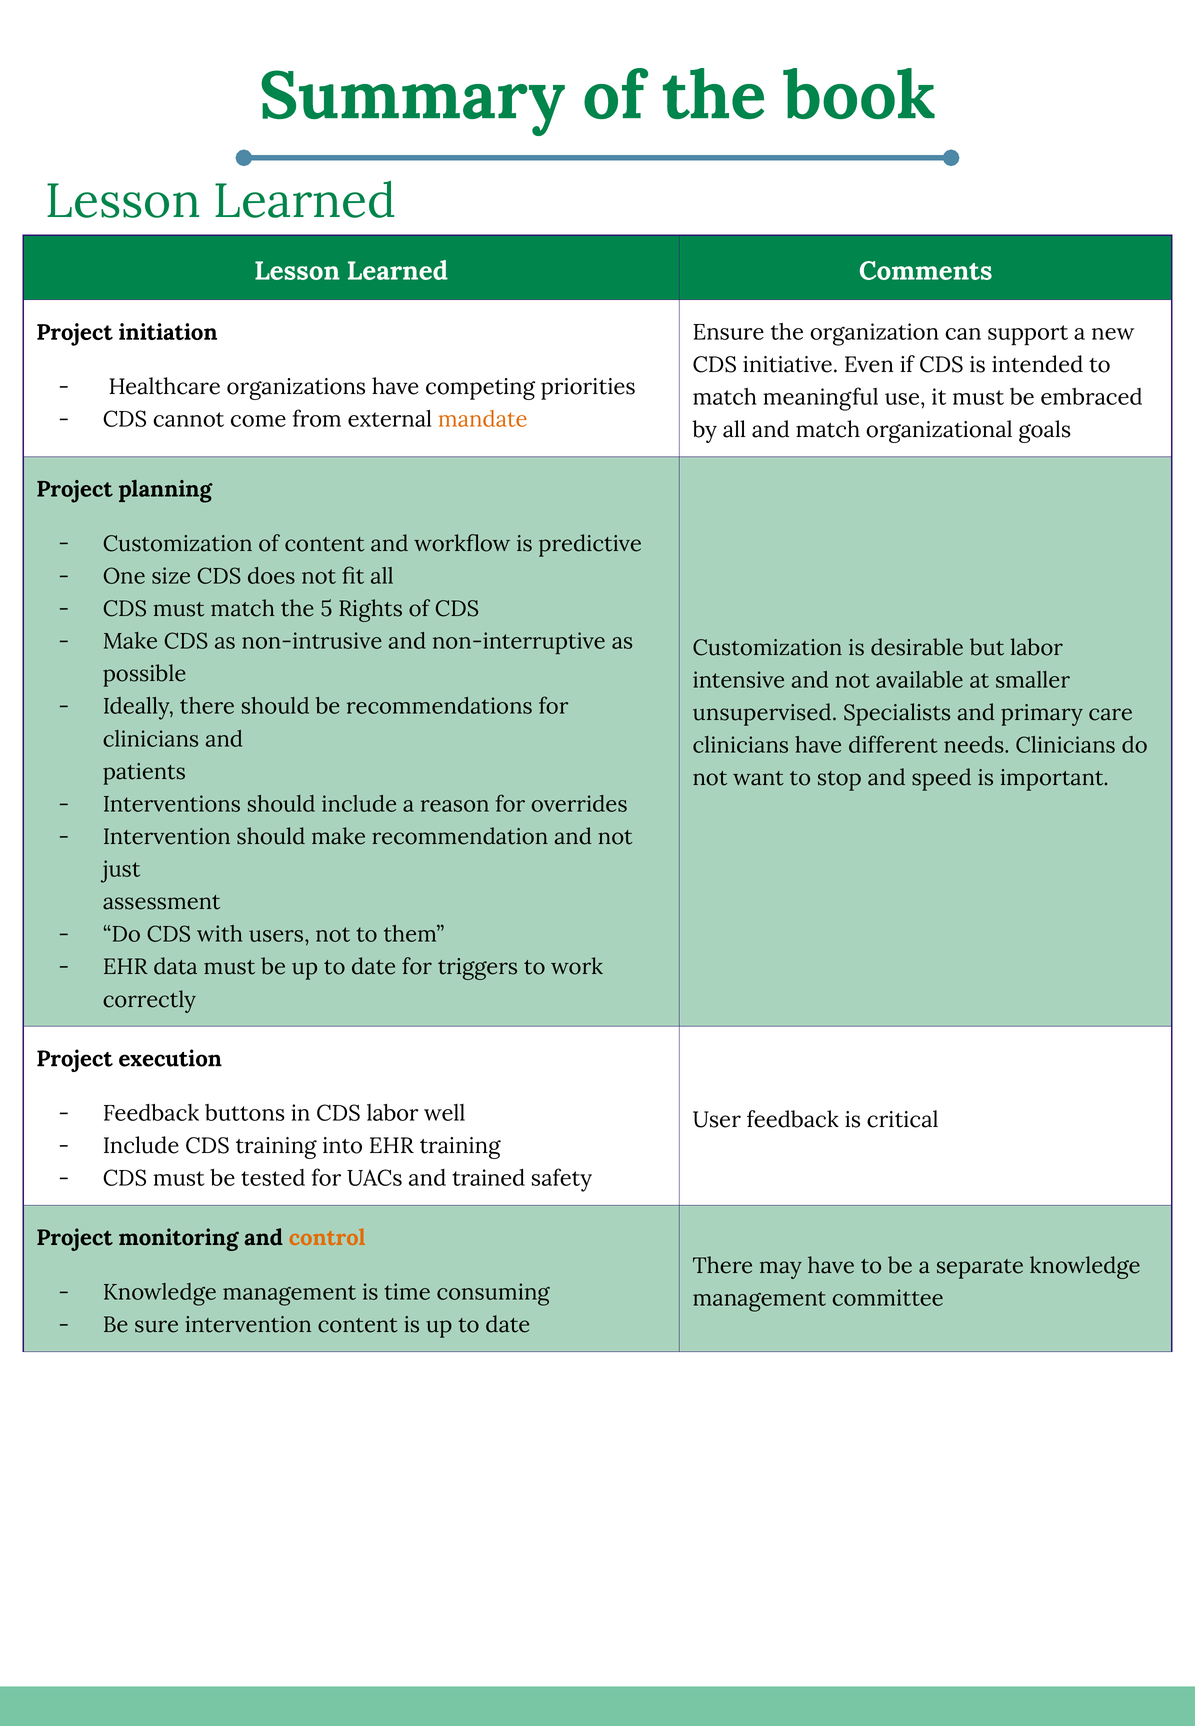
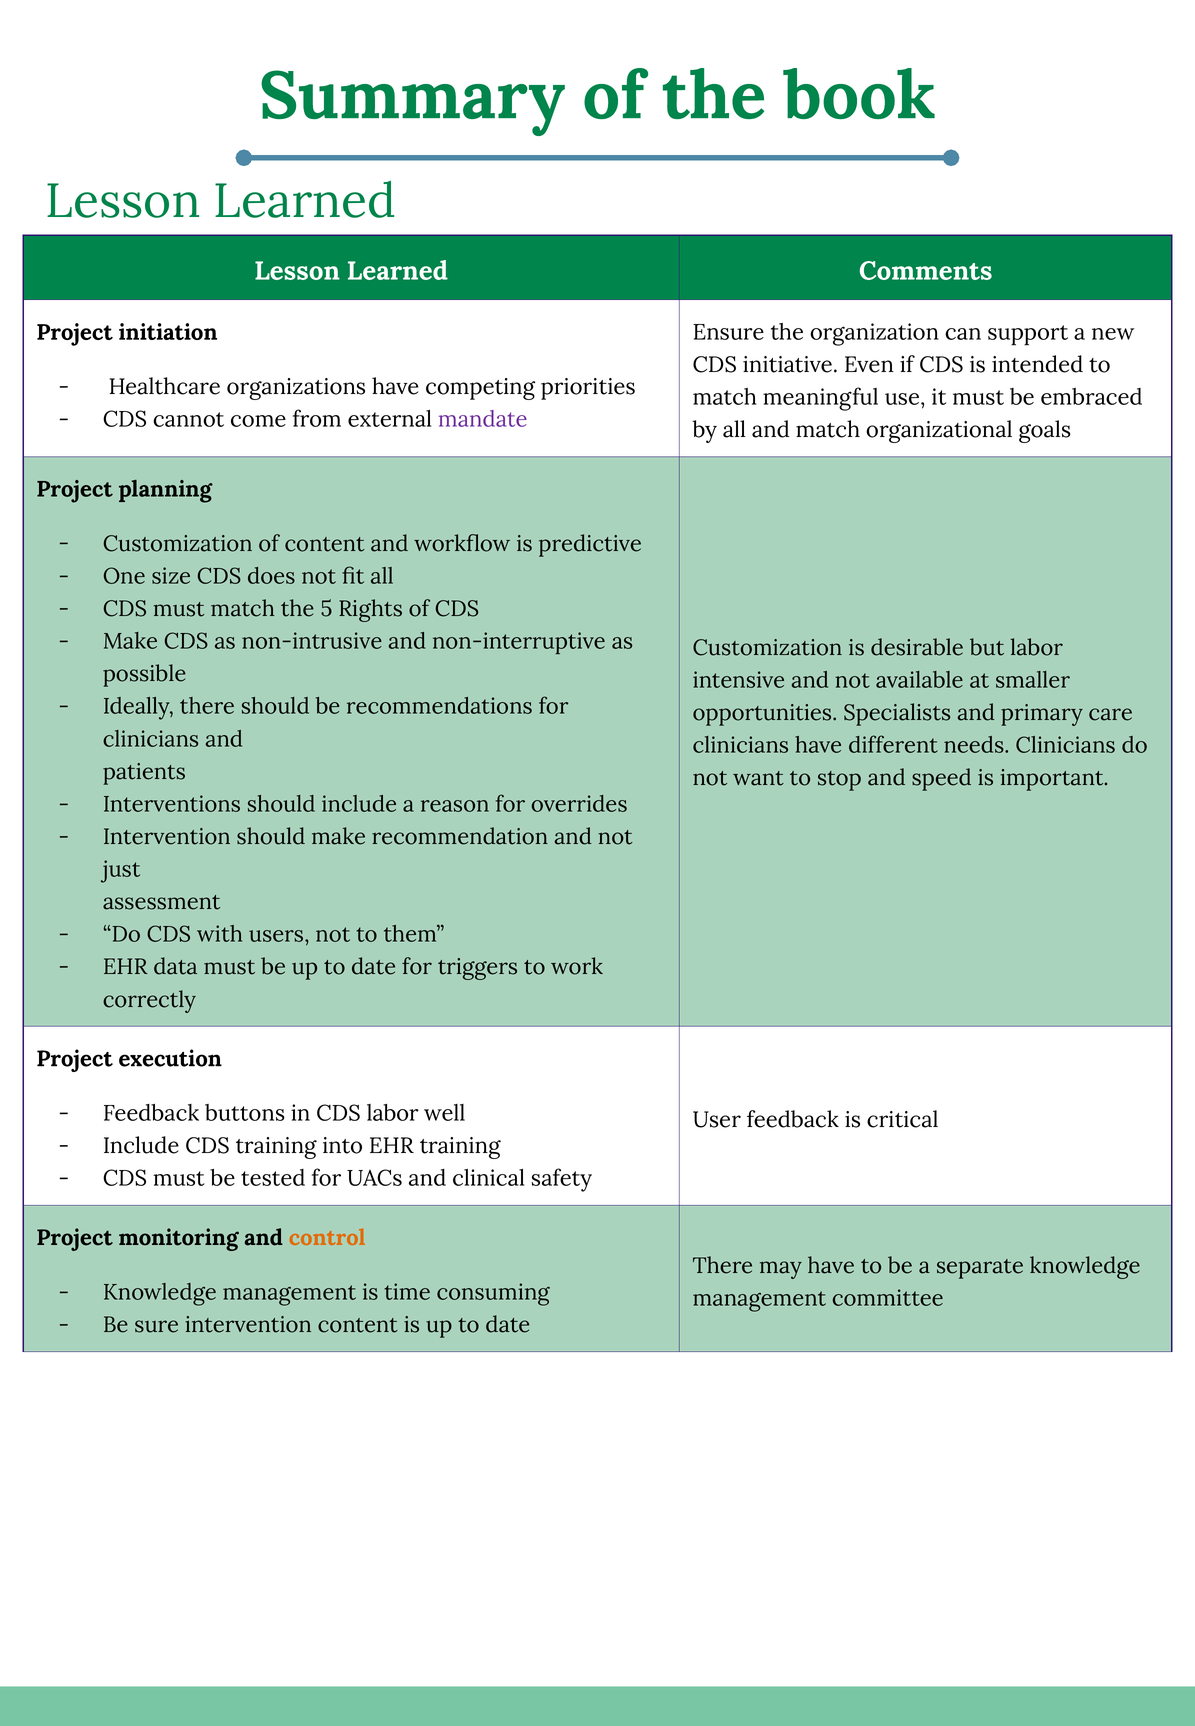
mandate colour: orange -> purple (483, 420)
unsupervised: unsupervised -> opportunities (765, 713)
trained: trained -> clinical (489, 1179)
